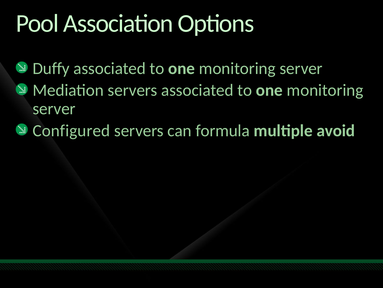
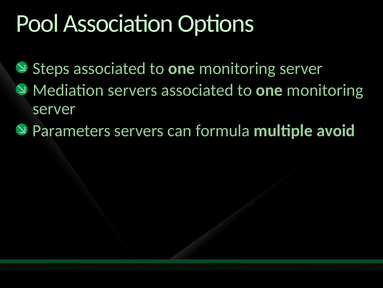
Duffy: Duffy -> Steps (51, 68)
Configured: Configured -> Parameters (71, 130)
